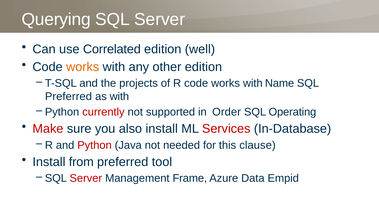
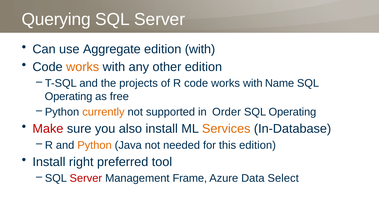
Correlated: Correlated -> Aggregate (112, 49)
edition well: well -> with (200, 49)
Preferred: Preferred -> Operating (69, 97)
as with: with -> free (119, 97)
currently colour: red -> orange (103, 112)
Services colour: red -> orange (226, 129)
Python colour: red -> orange (95, 145)
this clause: clause -> edition (258, 145)
from: from -> right (81, 162)
Empid: Empid -> Select (283, 178)
